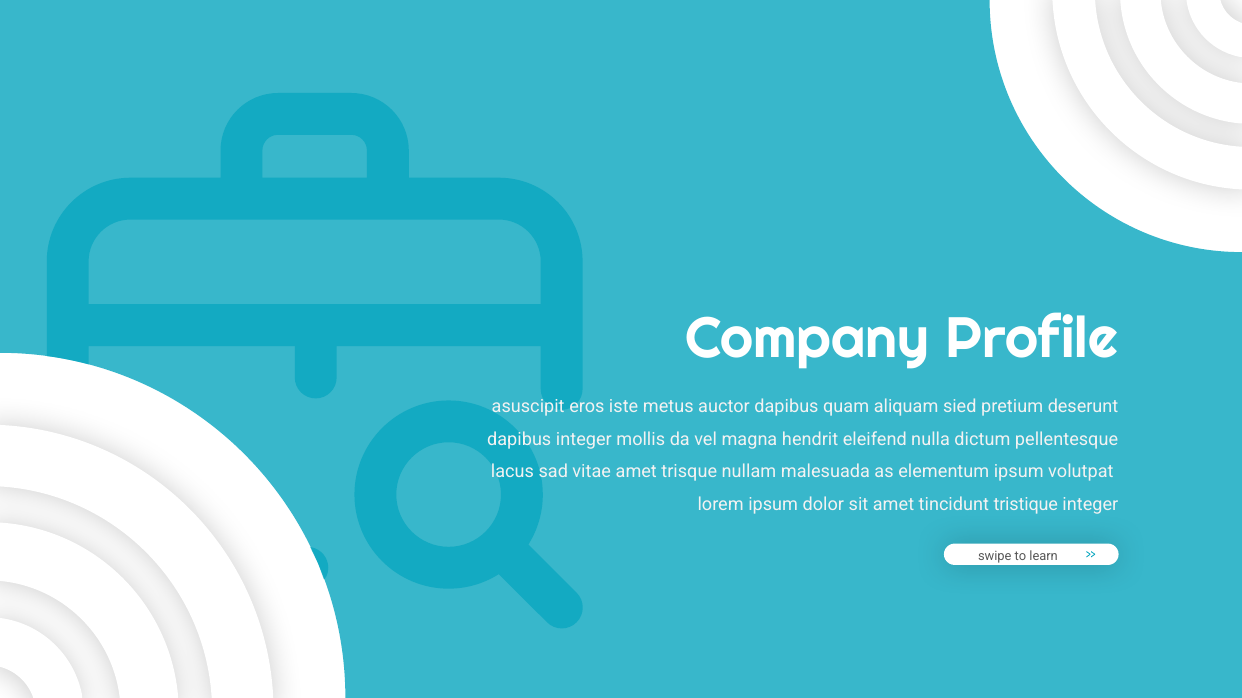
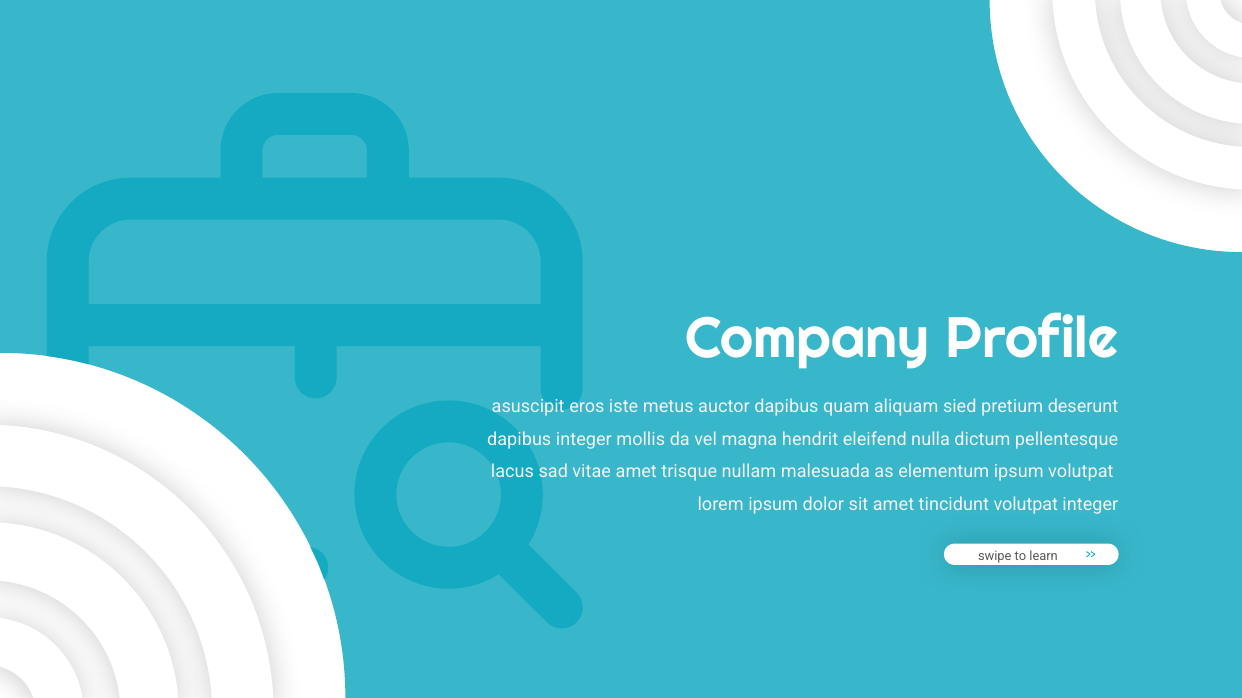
tincidunt tristique: tristique -> volutpat (1026, 505)
